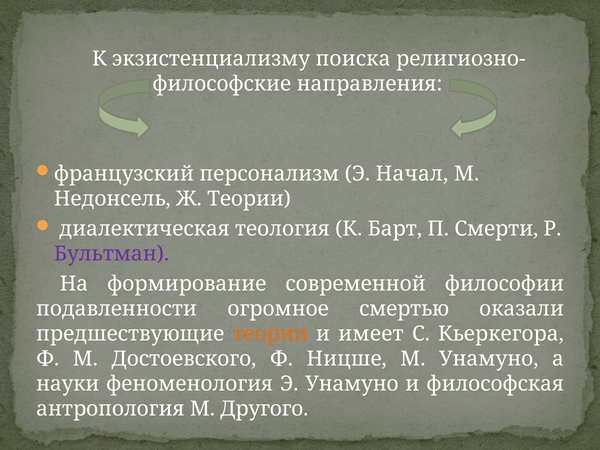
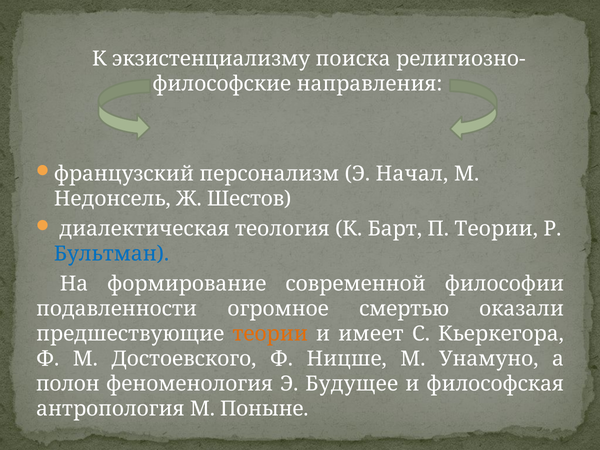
Ж Теории: Теории -> Шестов (249, 199)
П Смерти: Смерти -> Теории (496, 229)
Бультман colour: purple -> blue (112, 254)
науки: науки -> полон (68, 384)
Э Унамуно: Унамуно -> Будущее (352, 384)
Другого: Другого -> Поныне (264, 409)
